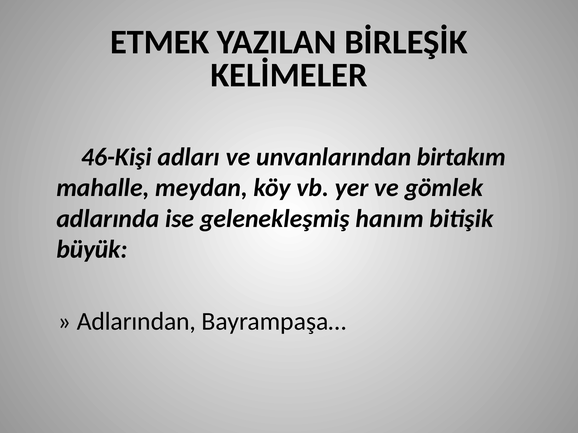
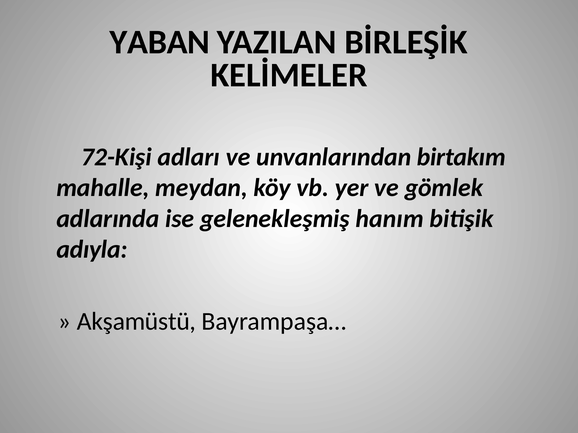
ETMEK: ETMEK -> YABAN (160, 42)
46-Kişi: 46-Kişi -> 72-Kişi (116, 157)
büyük: büyük -> adıyla (92, 250)
Adlarından: Adlarından -> Akşamüstü (136, 322)
